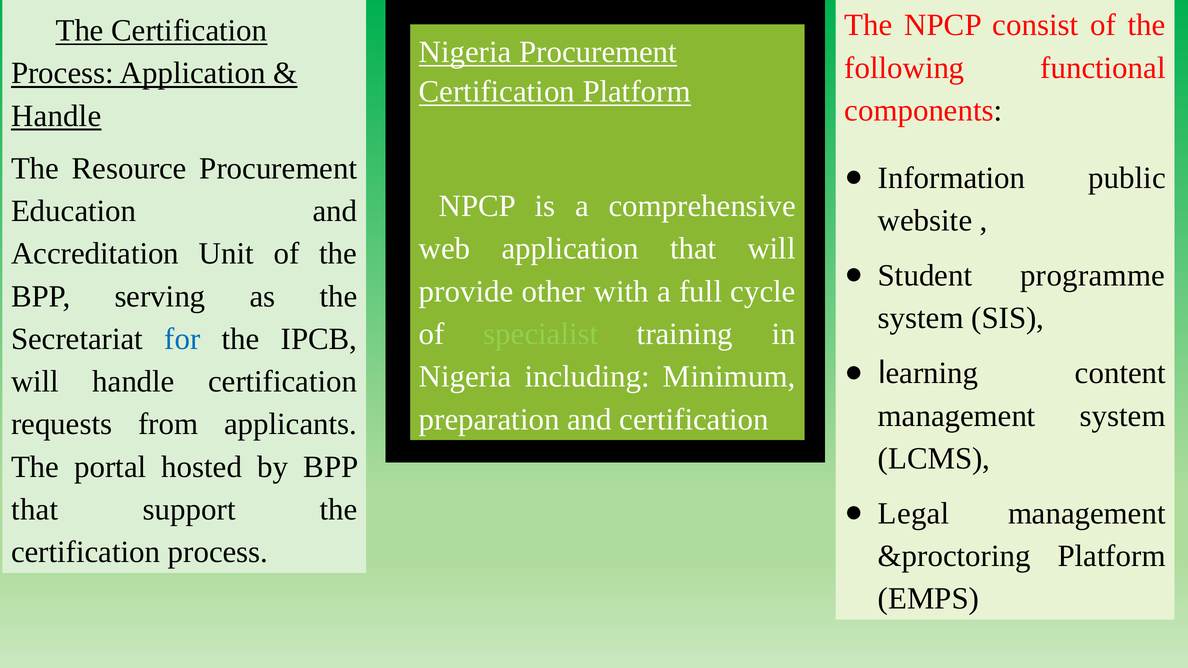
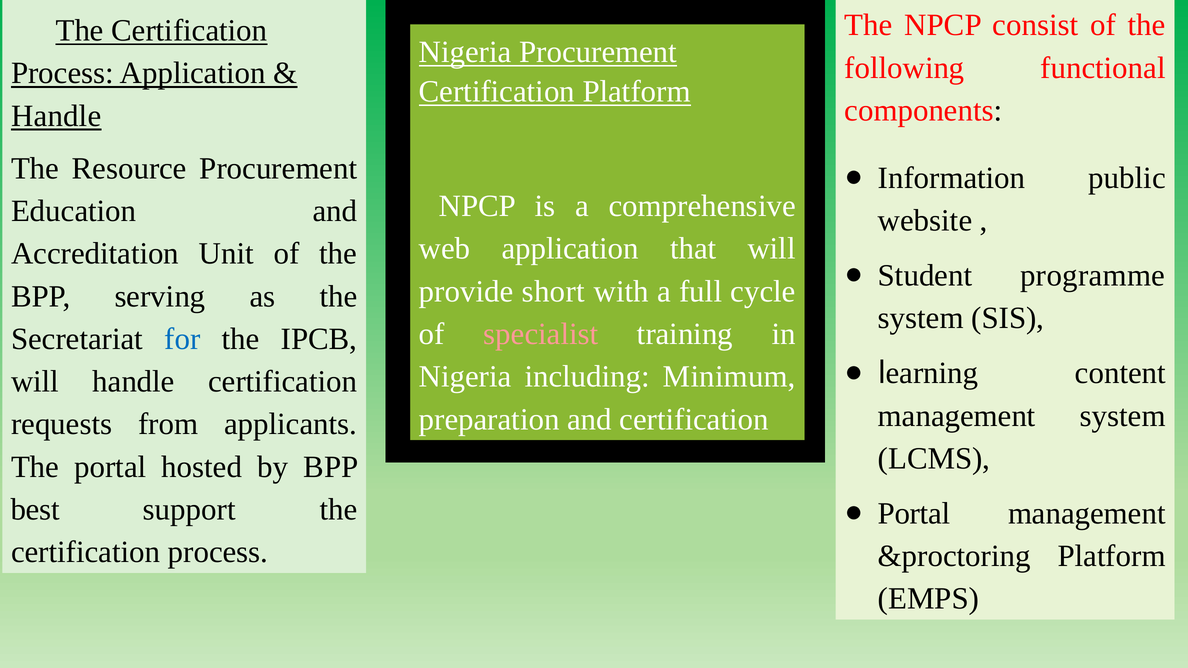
other: other -> short (553, 292)
specialist colour: light green -> pink (541, 334)
that: that -> best (35, 510)
Legal: Legal -> Portal (914, 514)
